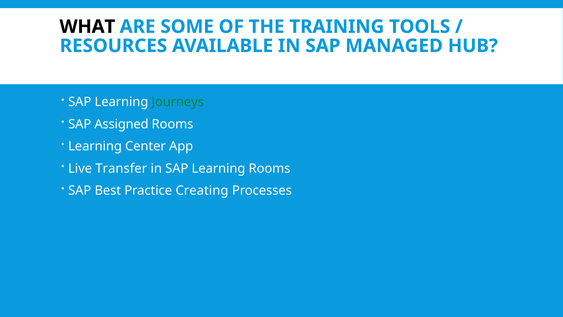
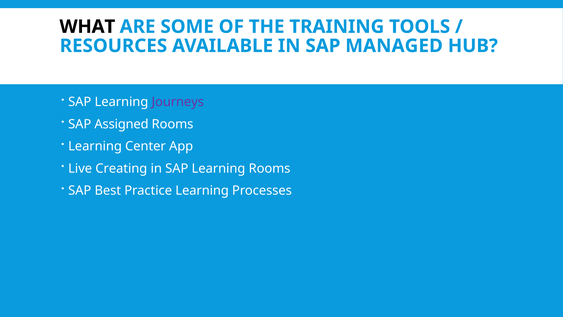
Journeys colour: green -> purple (178, 102)
Transfer: Transfer -> Creating (121, 168)
Practice Creating: Creating -> Learning (202, 190)
